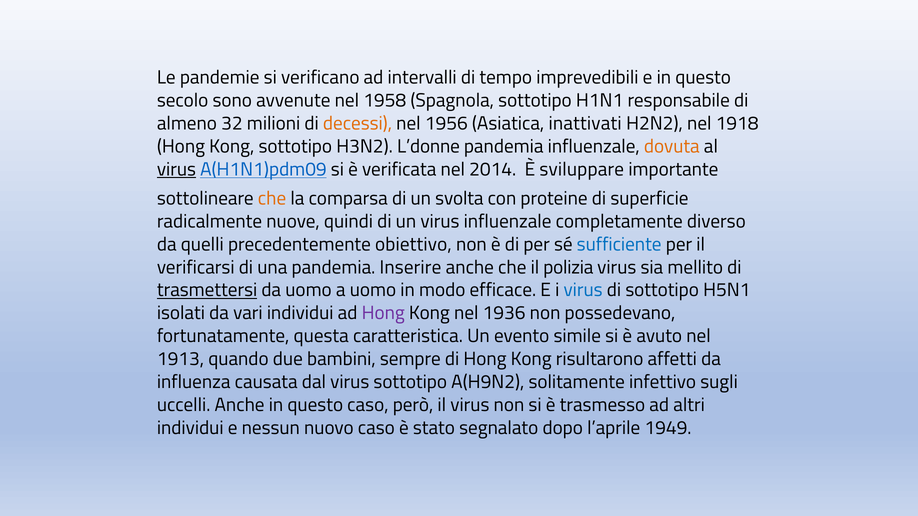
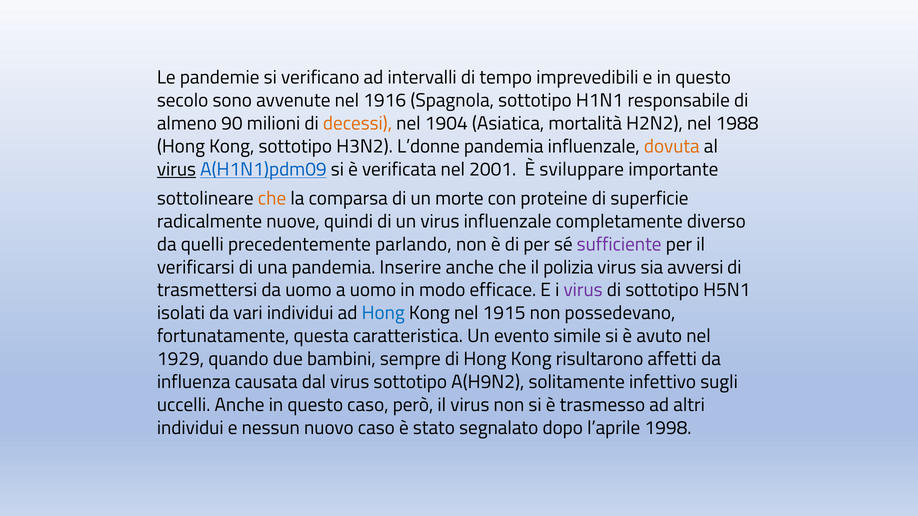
1958: 1958 -> 1916 (385, 101)
32: 32 -> 90 (232, 123)
1956: 1956 -> 1904 (446, 123)
inattivati: inattivati -> mortalità (585, 123)
1918: 1918 -> 1988 (737, 123)
2014: 2014 -> 2001 (493, 169)
svolta: svolta -> morte (459, 199)
obiettivo: obiettivo -> parlando (413, 244)
sufficiente colour: blue -> purple (619, 244)
mellito: mellito -> avversi (695, 267)
trasmettersi underline: present -> none (207, 290)
virus colour: blue -> purple (583, 290)
Hong colour: purple -> blue (383, 313)
1936: 1936 -> 1915 (504, 313)
1913: 1913 -> 1929 (180, 359)
1949: 1949 -> 1998 (668, 428)
